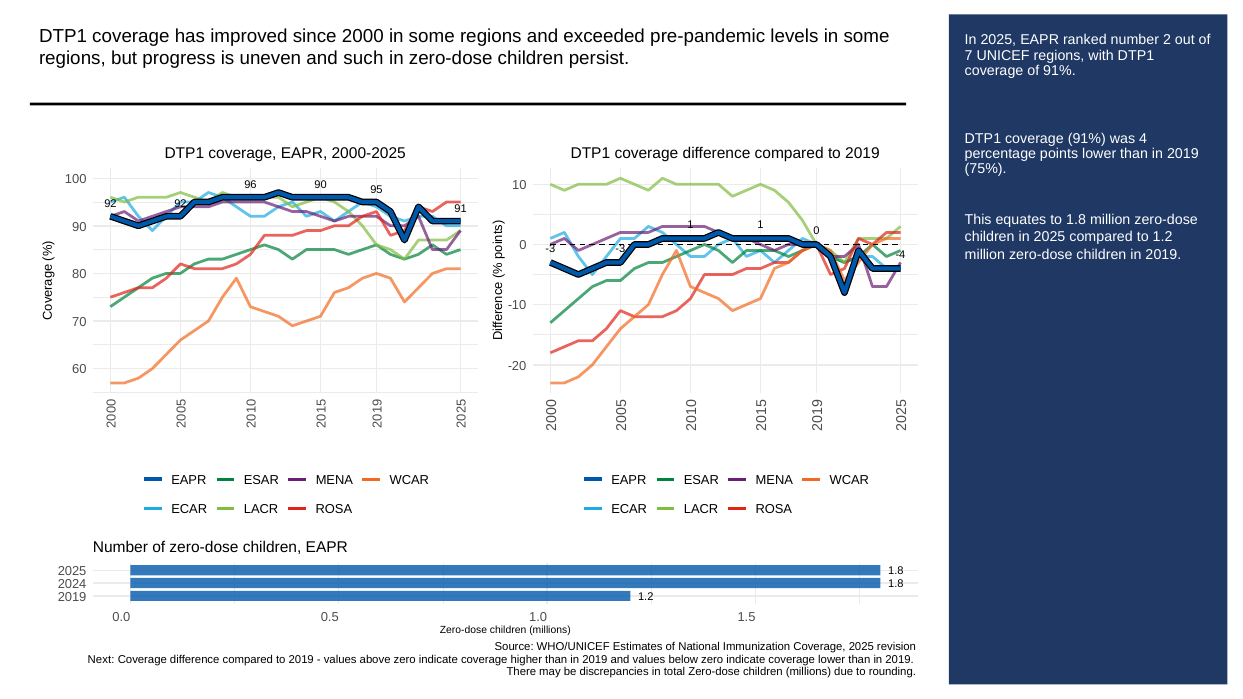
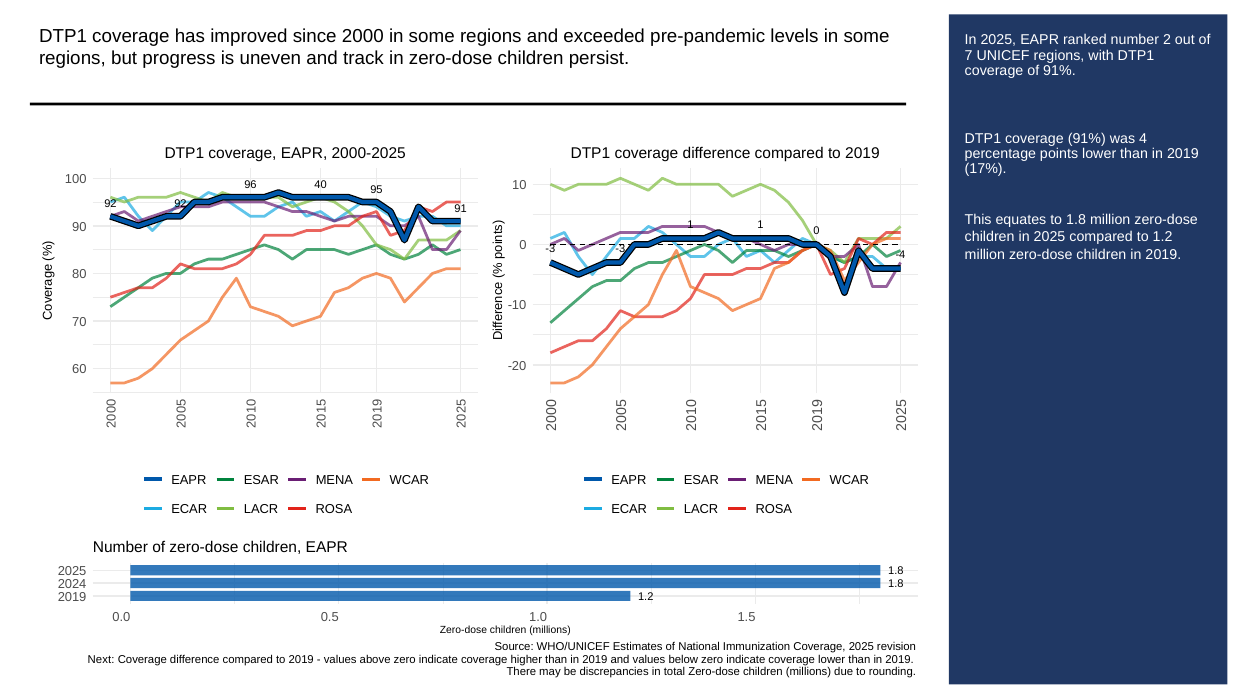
such: such -> track (363, 58)
75%: 75% -> 17% (986, 169)
96 90: 90 -> 40 (321, 185)
